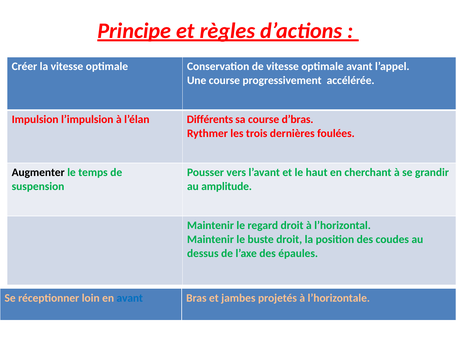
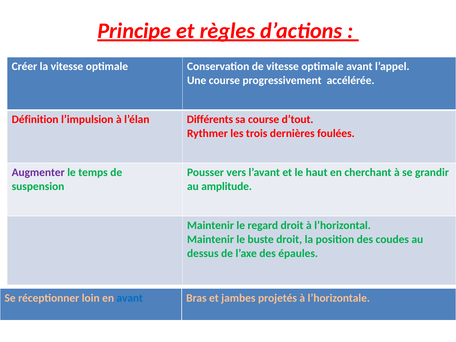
Impulsion: Impulsion -> Définition (35, 119)
d’bras: d’bras -> d’tout (298, 119)
Augmenter colour: black -> purple (38, 172)
